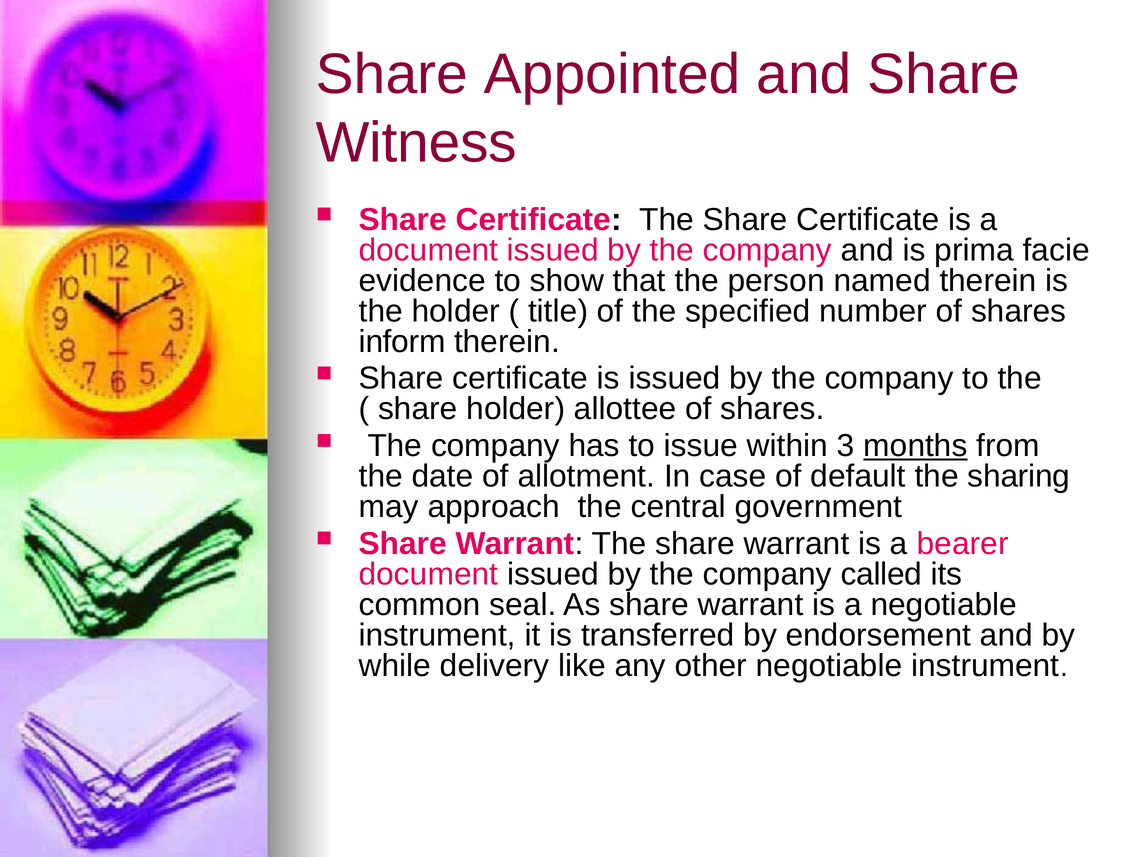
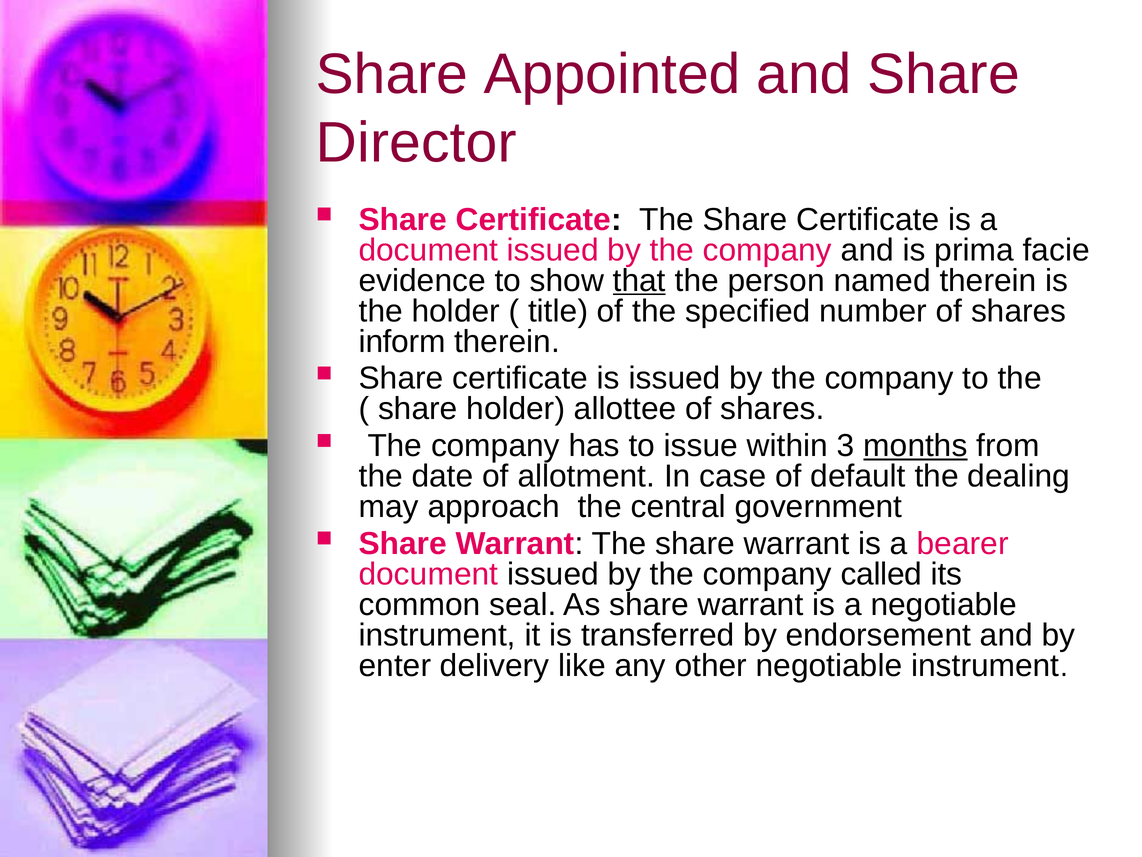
Witness: Witness -> Director (416, 143)
that underline: none -> present (639, 280)
sharing: sharing -> dealing (1019, 476)
while: while -> enter (395, 665)
